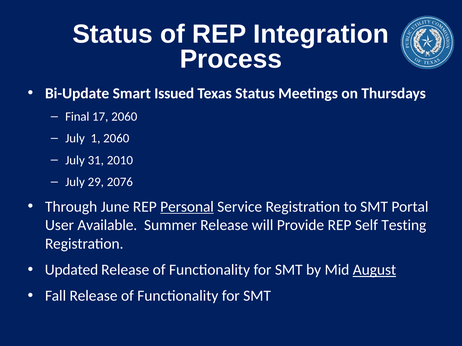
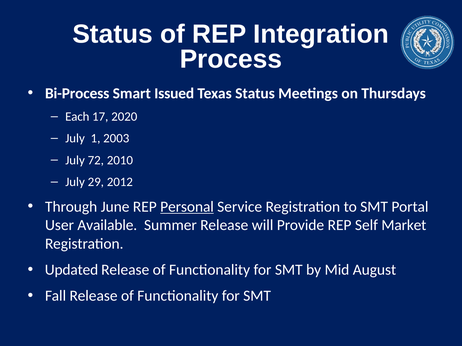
Bi-Update: Bi-Update -> Bi-Process (77, 93)
Final: Final -> Each (77, 117)
17 2060: 2060 -> 2020 (124, 117)
1 2060: 2060 -> 2003 (116, 139)
31: 31 -> 72 (96, 160)
2076: 2076 -> 2012 (120, 182)
Testing: Testing -> Market (404, 226)
August underline: present -> none (375, 270)
